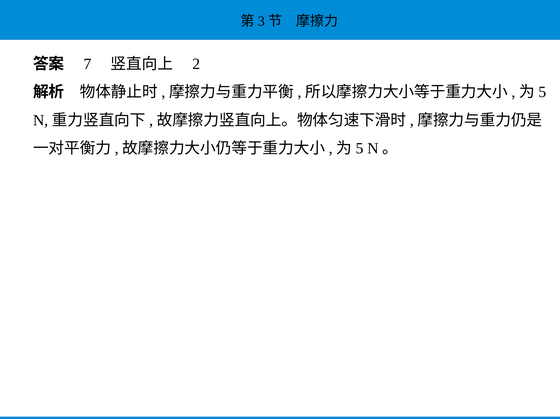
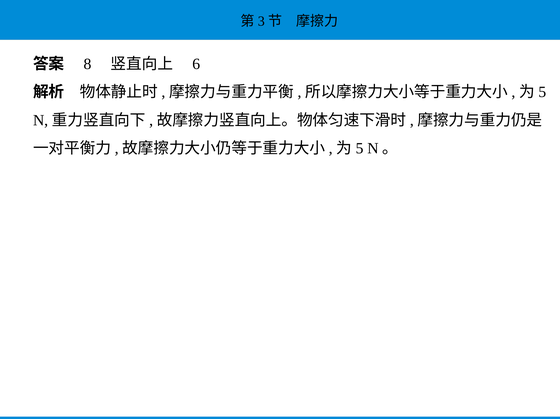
7: 7 -> 8 (87, 64)
2: 2 -> 6 (196, 64)
